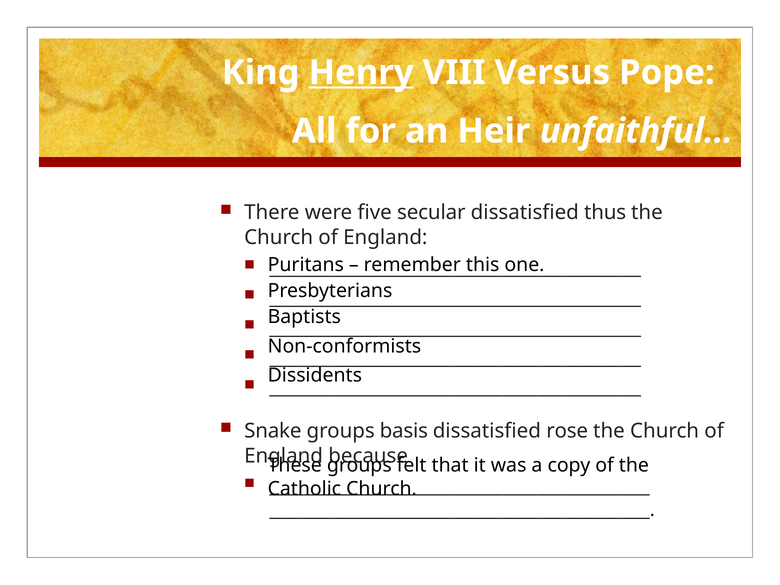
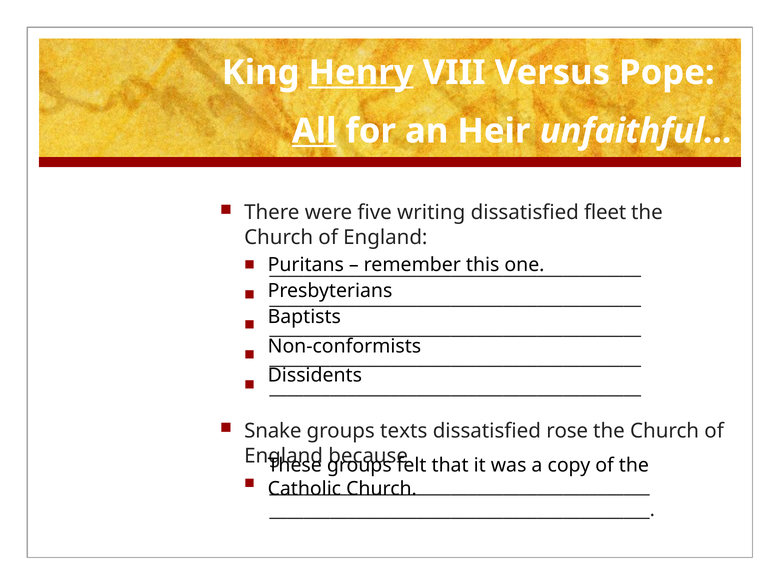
All underline: none -> present (314, 131)
secular: secular -> writing (431, 213)
thus: thus -> fleet (605, 213)
basis: basis -> texts (404, 431)
